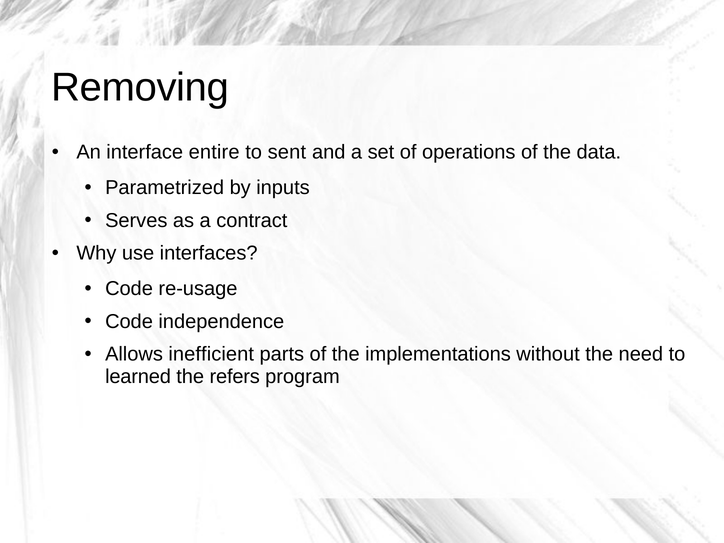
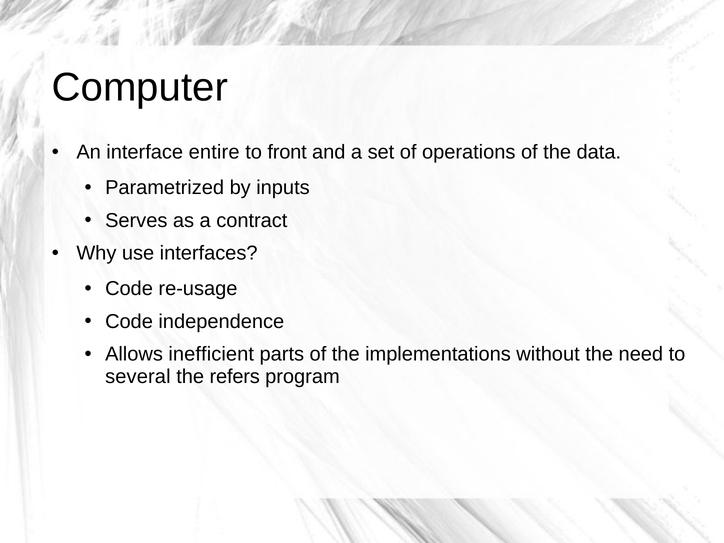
Removing: Removing -> Computer (140, 87)
sent: sent -> front (287, 152)
learned: learned -> several (138, 377)
